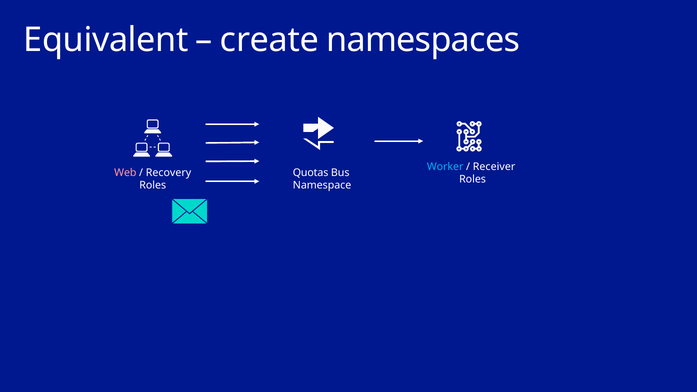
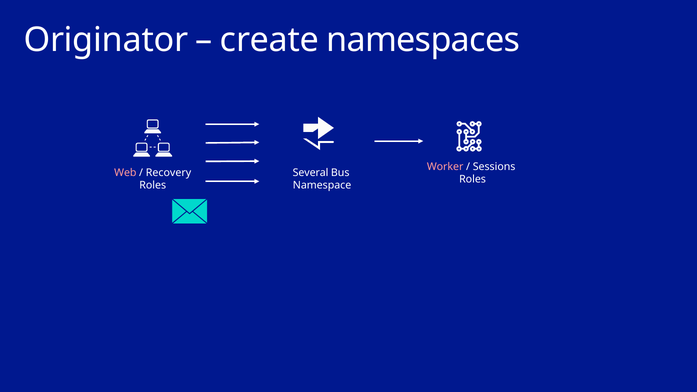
Equivalent: Equivalent -> Originator (106, 40)
Worker colour: light blue -> pink (445, 167)
Receiver: Receiver -> Sessions (494, 167)
Quotas: Quotas -> Several (311, 173)
